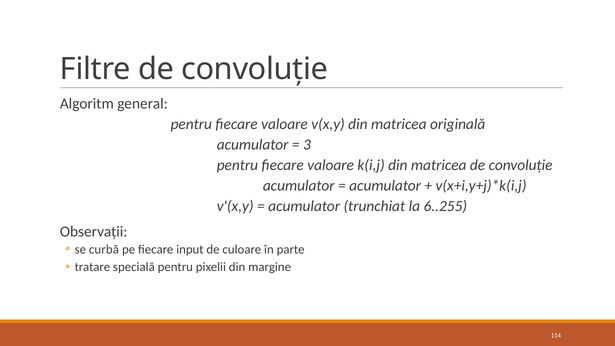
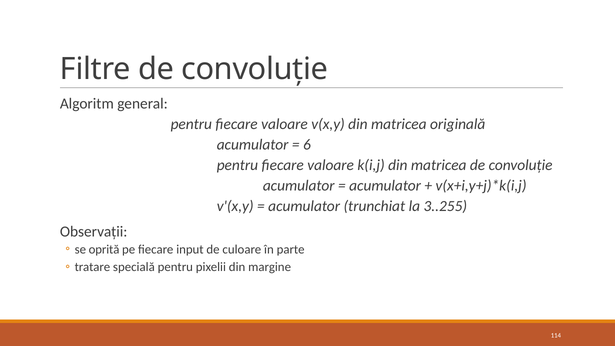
3: 3 -> 6 (307, 145)
6..255: 6..255 -> 3..255 (445, 206)
curbă: curbă -> oprită (104, 249)
